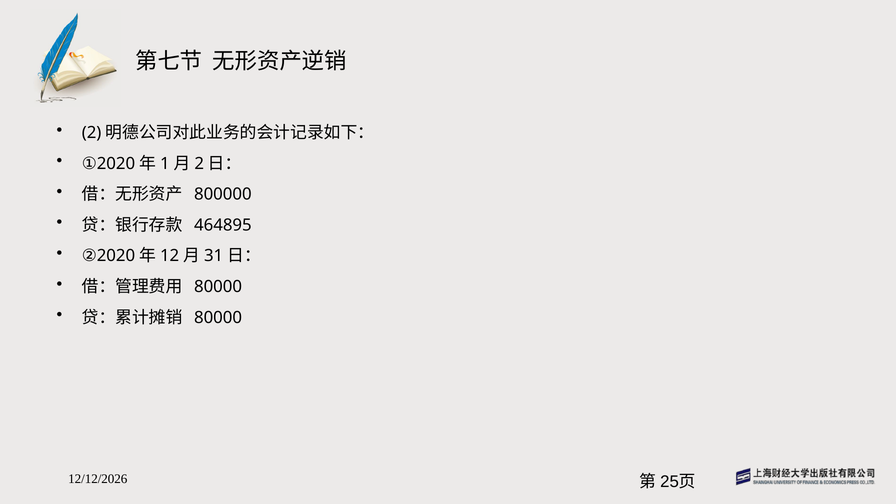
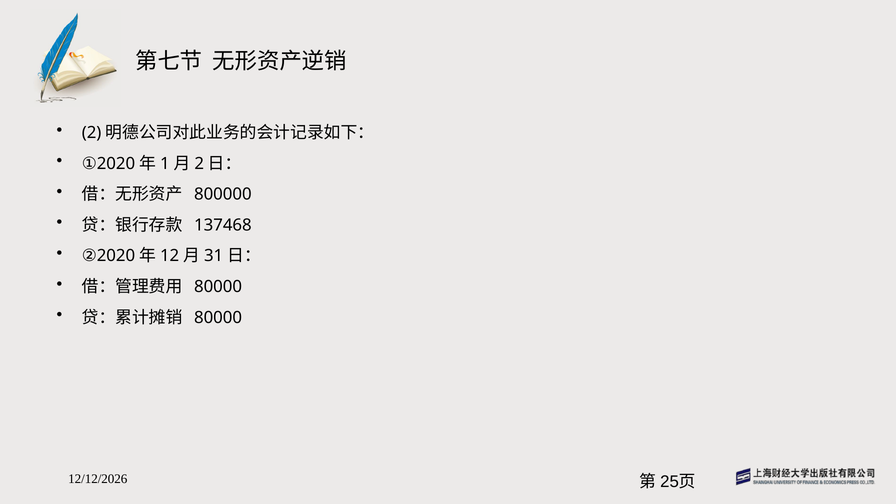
464895: 464895 -> 137468 (223, 225)
